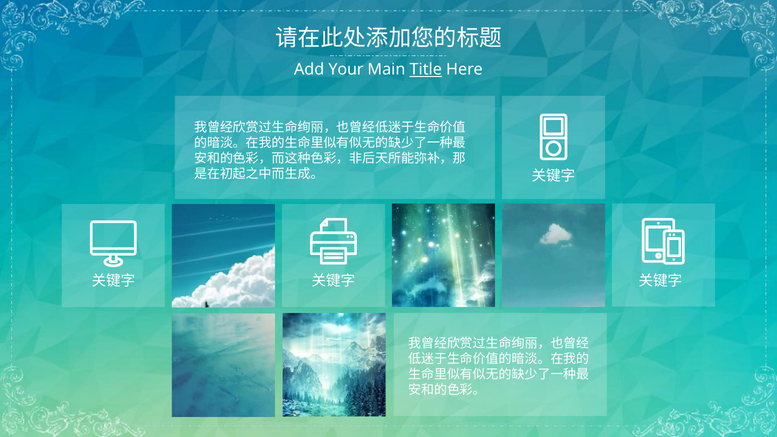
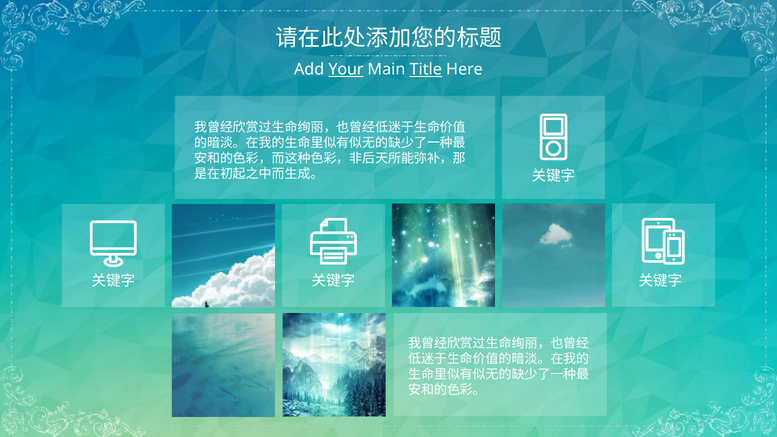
Your underline: none -> present (346, 70)
